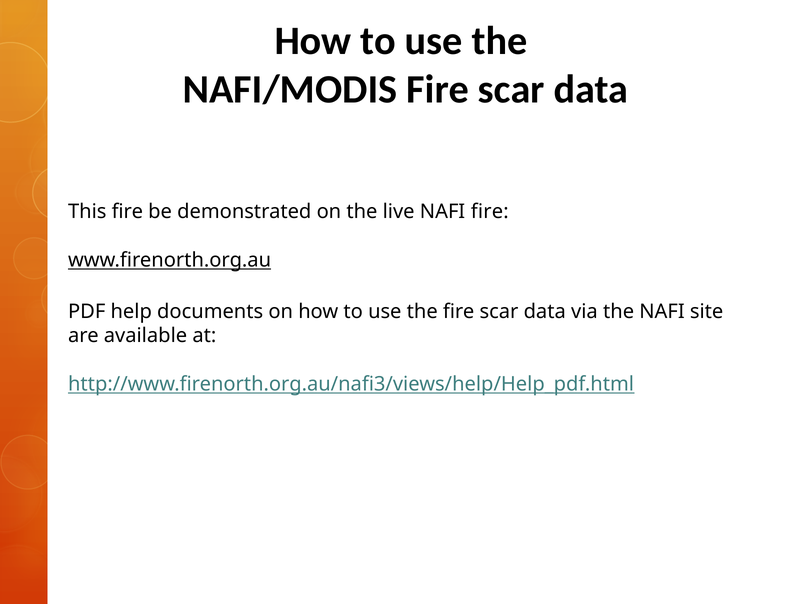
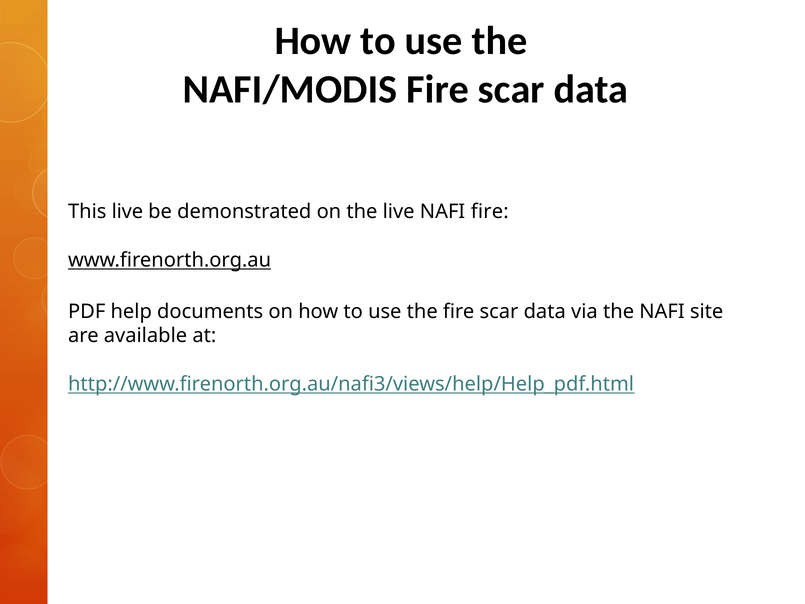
This fire: fire -> live (127, 212)
